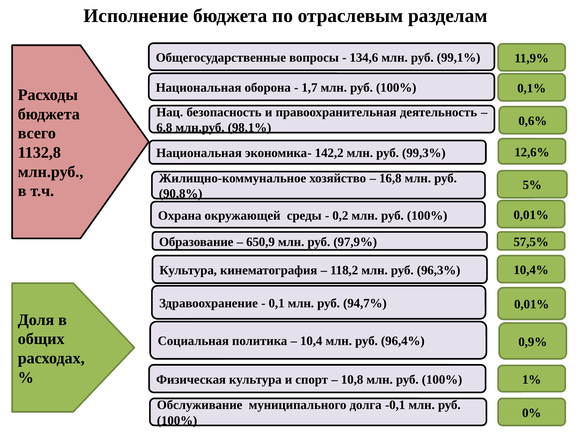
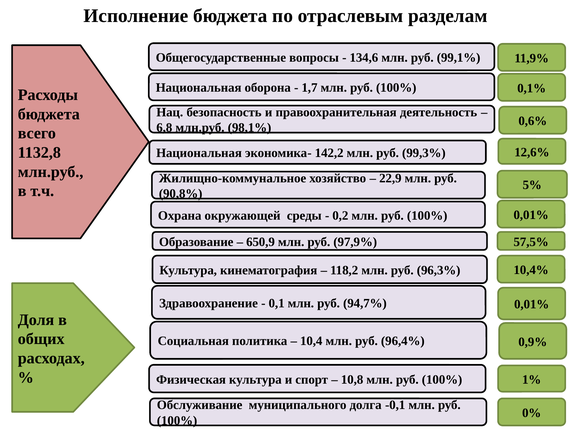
16,8: 16,8 -> 22,9 (390, 178)
